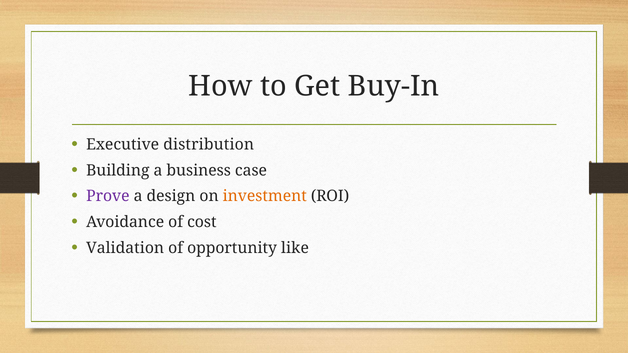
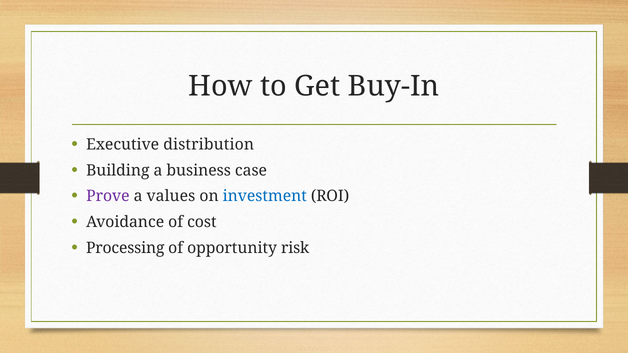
design: design -> values (171, 196)
investment colour: orange -> blue (265, 196)
Validation: Validation -> Processing (125, 248)
like: like -> risk (295, 248)
